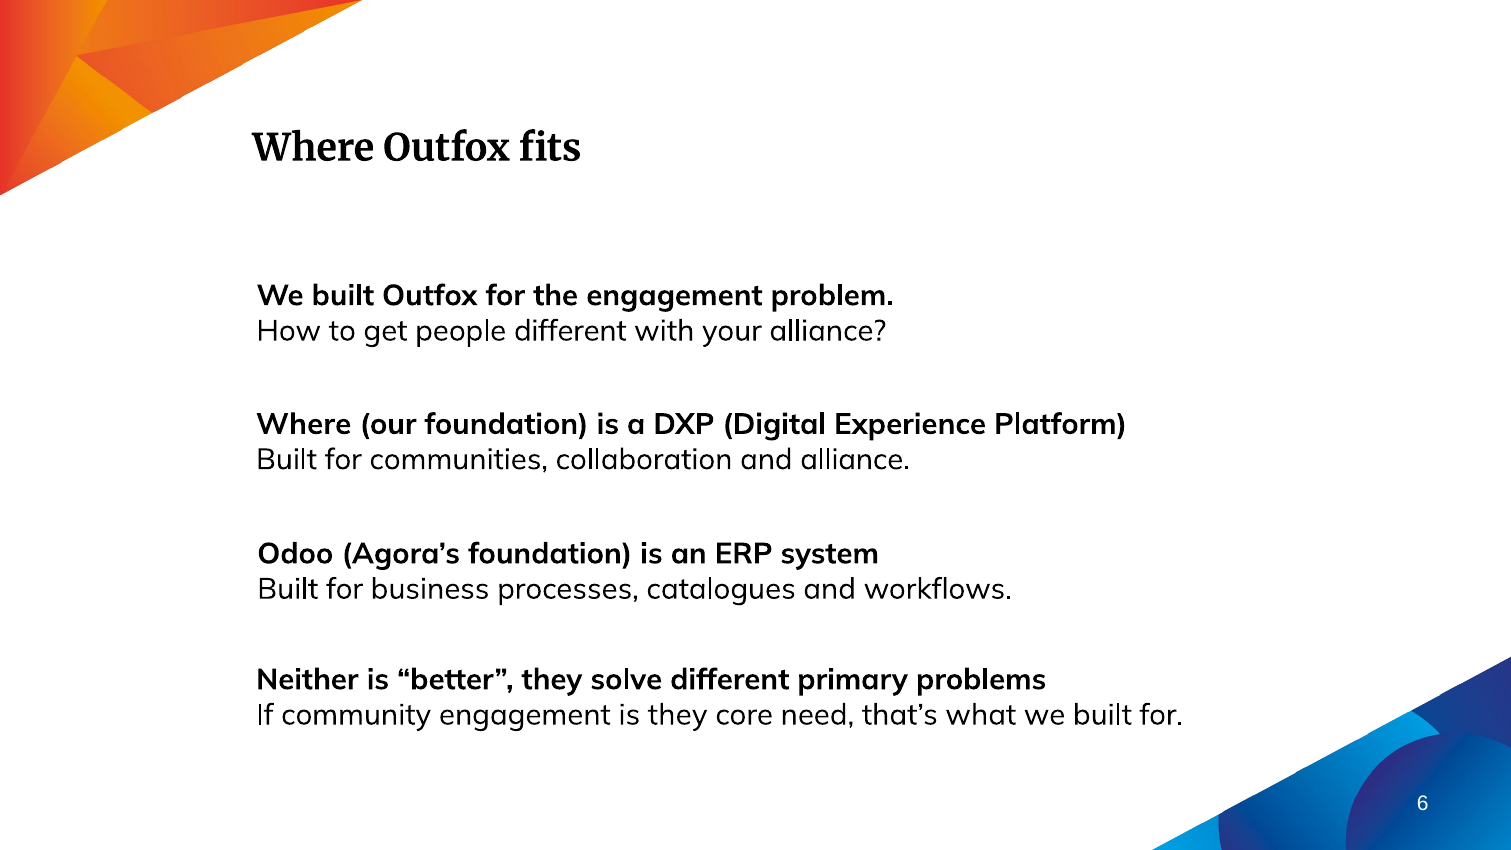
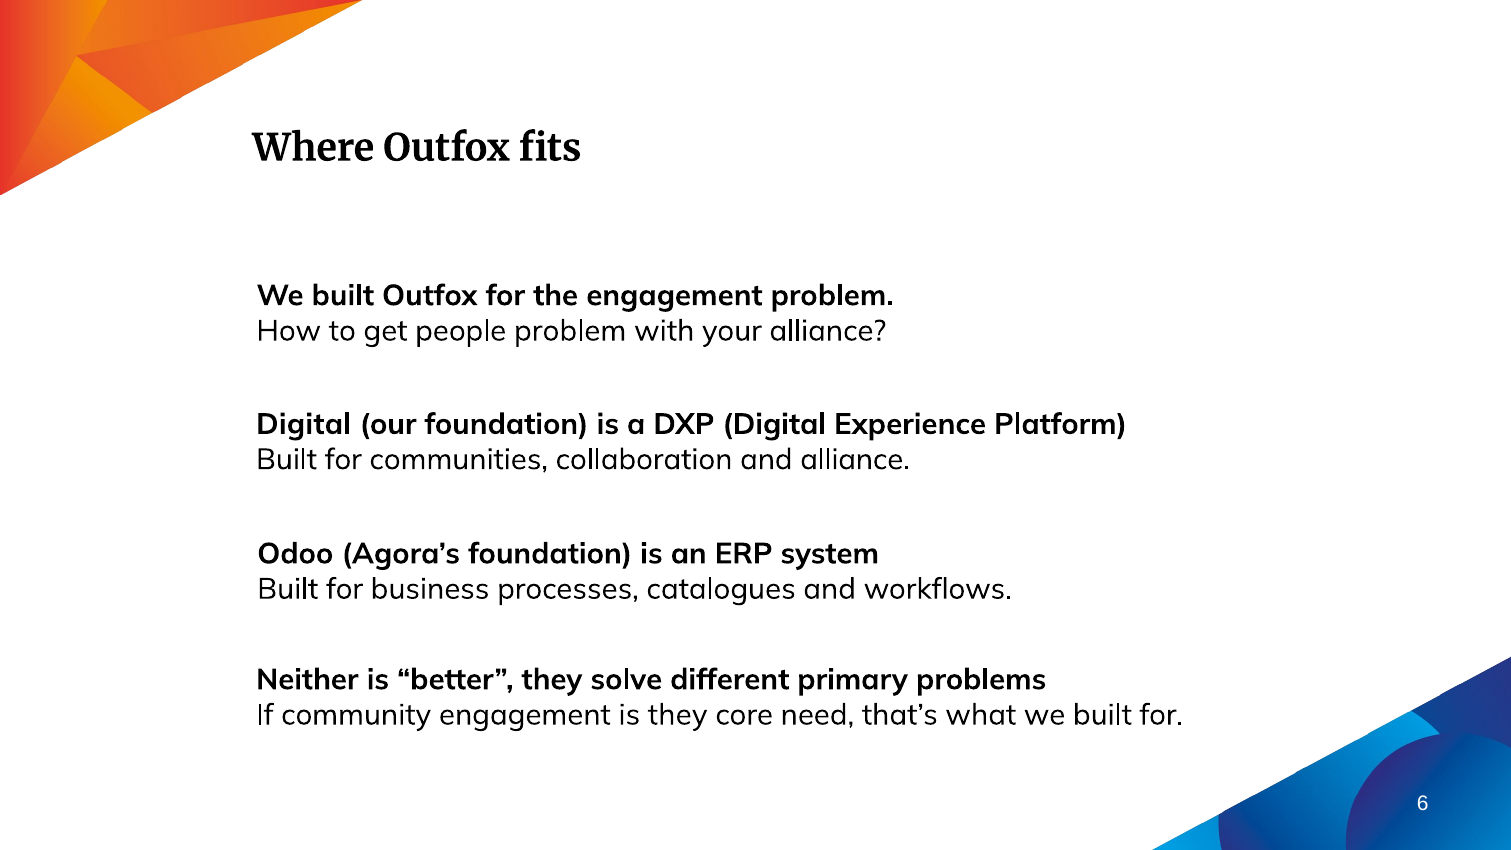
people different: different -> problem (570, 331)
Where: Where -> Digital (304, 424)
